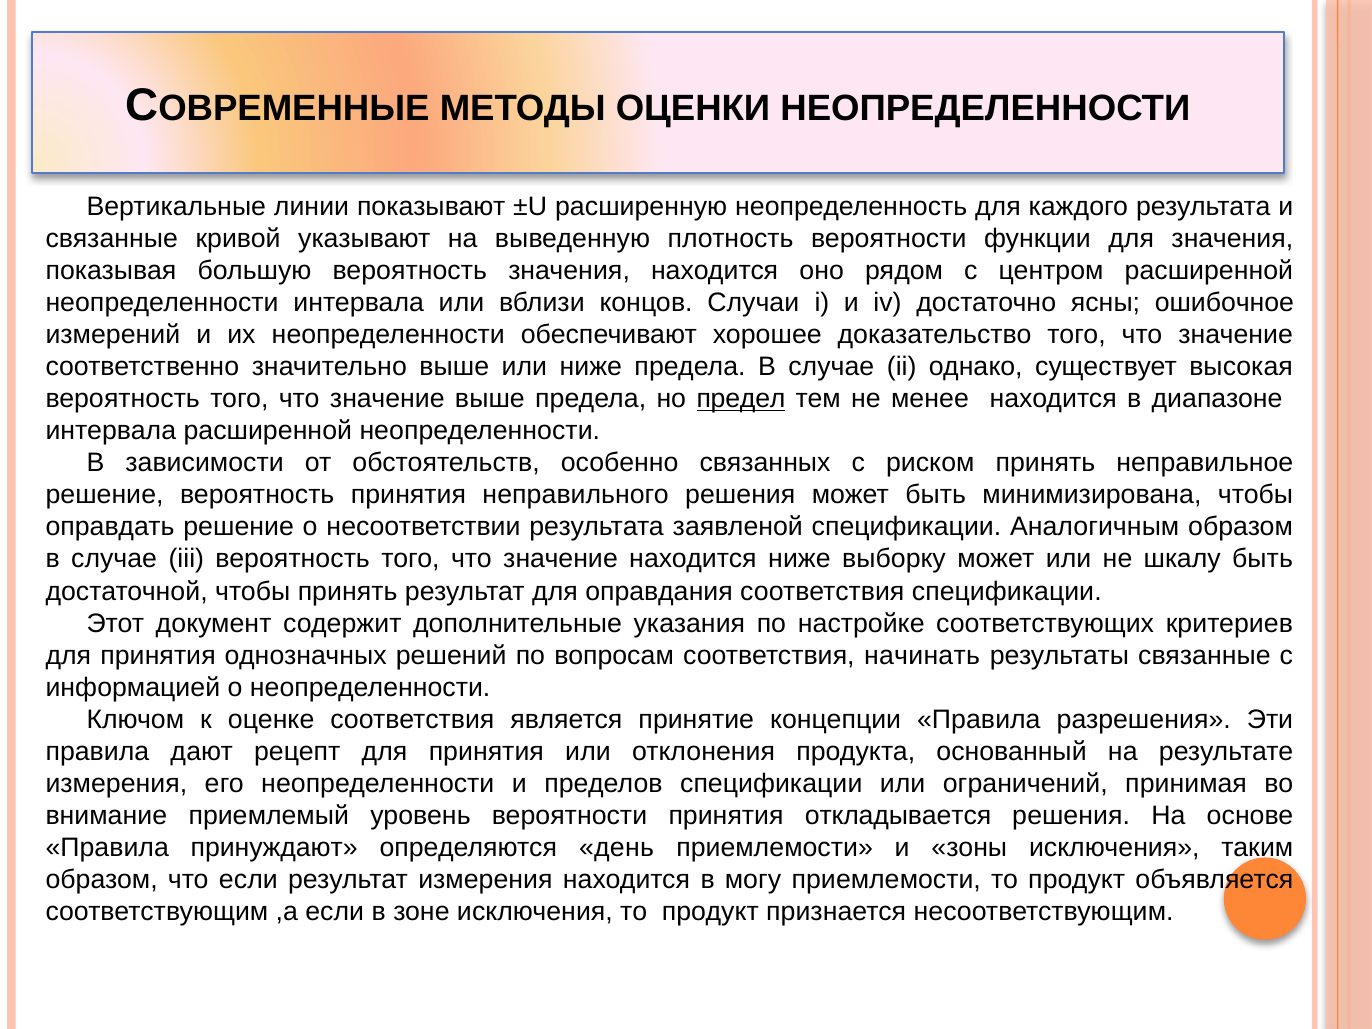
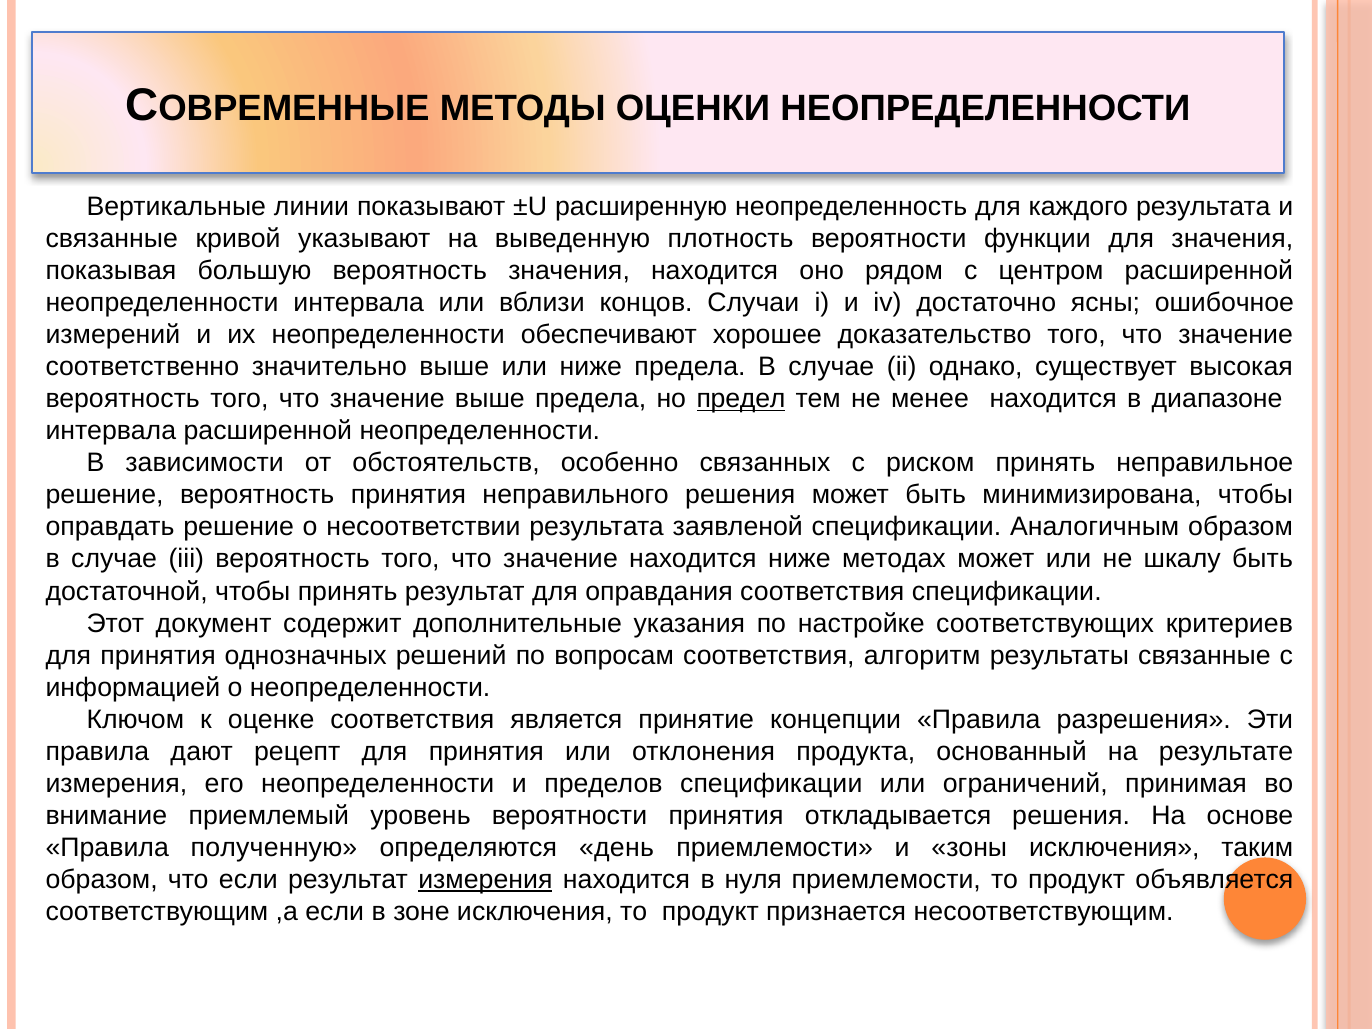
выборку: выборку -> методах (894, 559)
начинать: начинать -> алгоритм (922, 655)
принуждают: принуждают -> полученную (274, 847)
измерения underline: none -> present (485, 879)
могу: могу -> нуля (753, 879)
